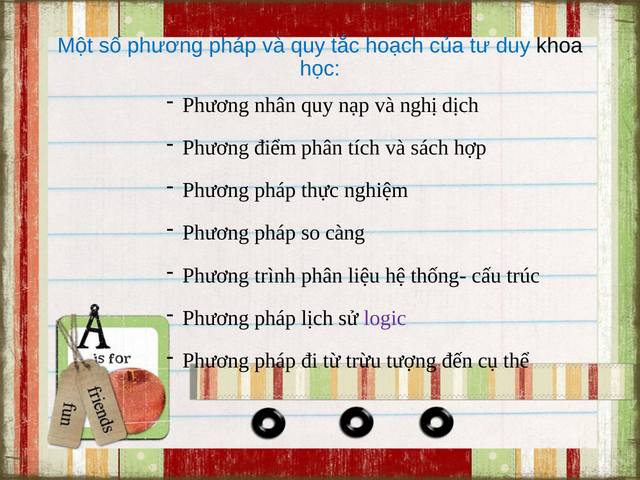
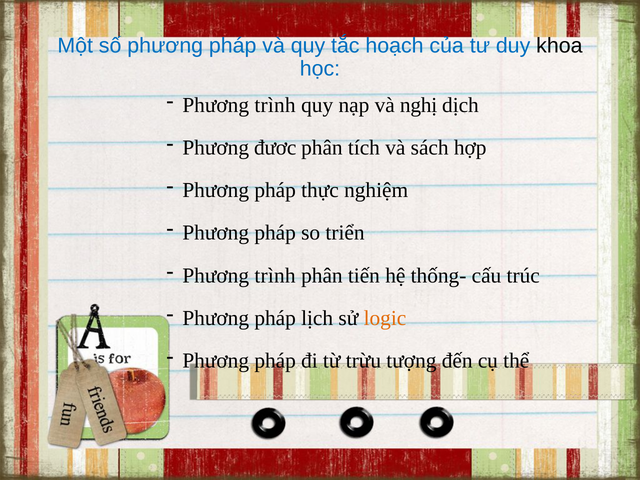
nhân: nhân -> trình (275, 105)
điểm: điểm -> đươc (275, 148)
càng: càng -> triển (345, 233)
liệu: liệu -> tiến (364, 276)
logic colour: purple -> orange (385, 318)
